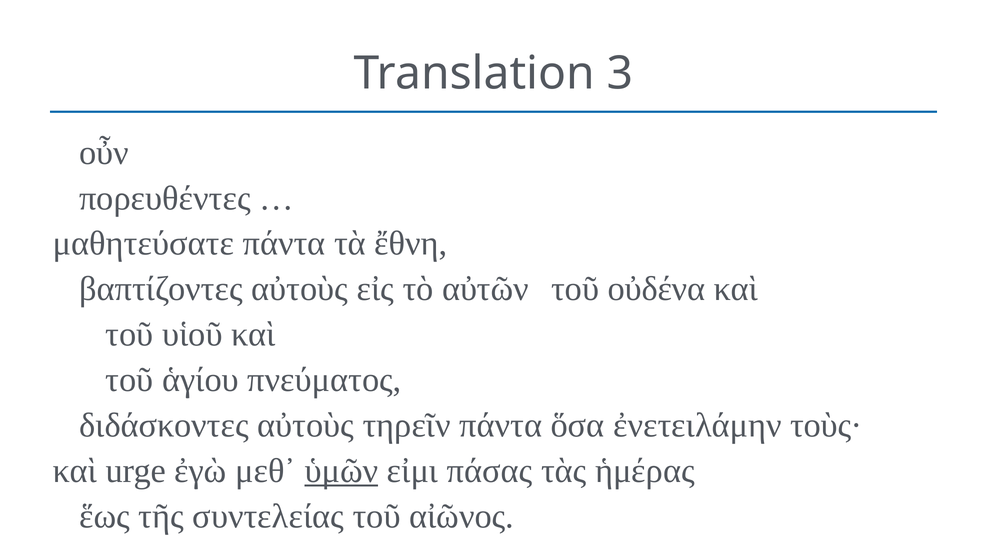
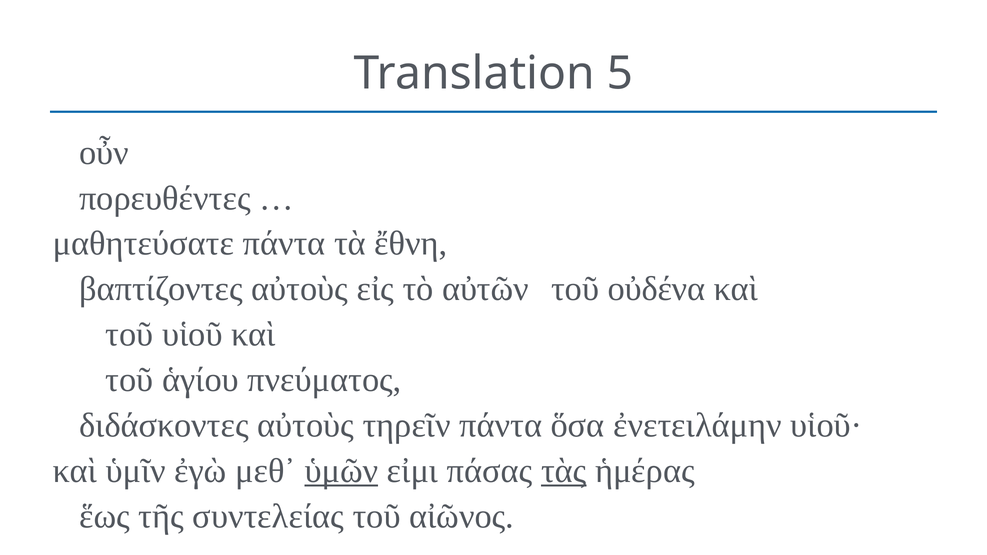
3: 3 -> 5 (620, 73)
τοὺς·: τοὺς· -> υἱοῦ· (826, 426)
urge: urge -> ὑμῖν (136, 471)
τὰς underline: none -> present (564, 471)
